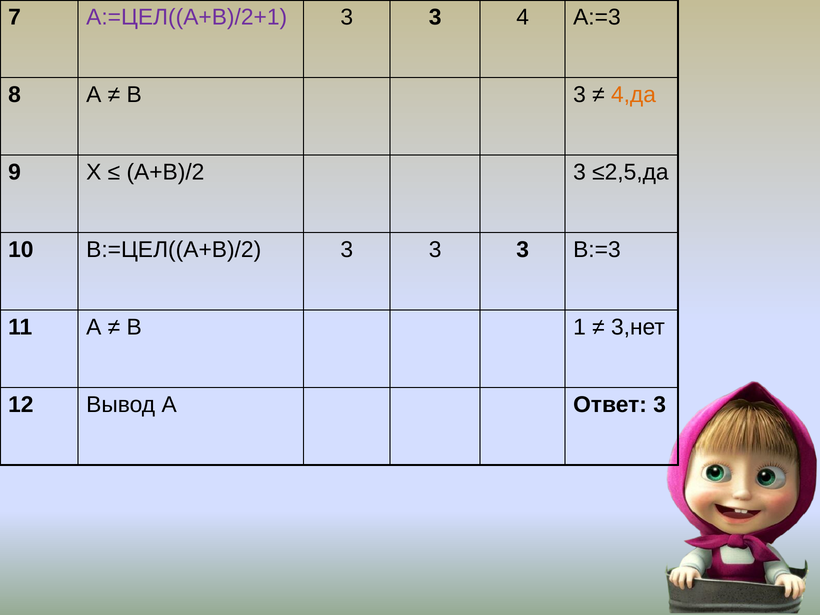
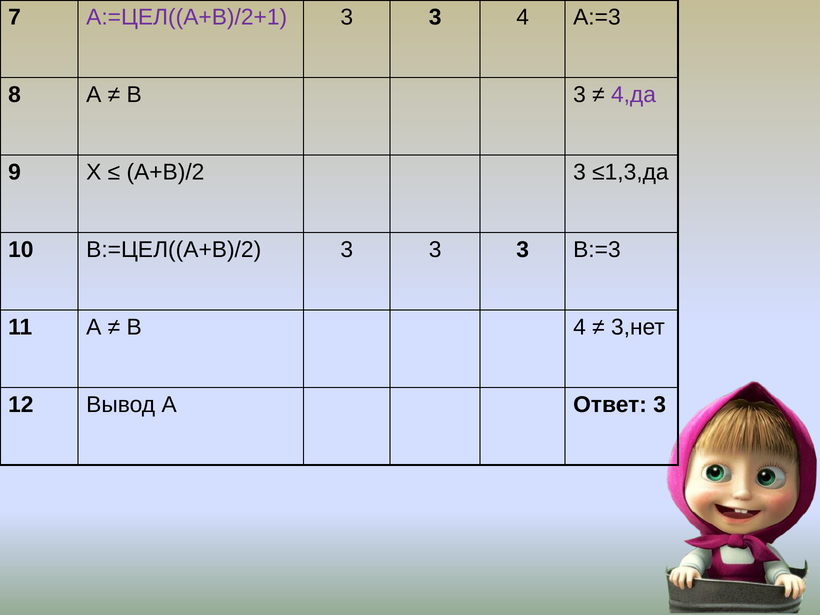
4,да colour: orange -> purple (633, 95)
≤2,5,да: ≤2,5,да -> ≤1,3,да (630, 172)
В 1: 1 -> 4 (580, 327)
